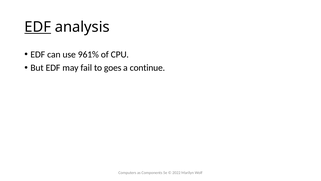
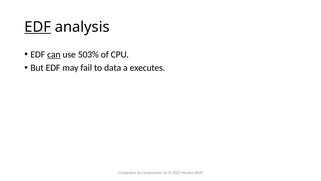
can underline: none -> present (54, 54)
961%: 961% -> 503% (88, 54)
goes: goes -> data (113, 68)
continue: continue -> executes (147, 68)
